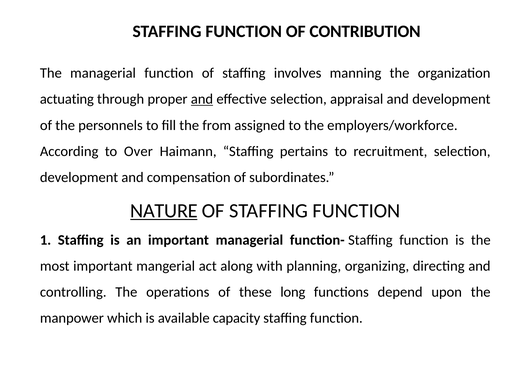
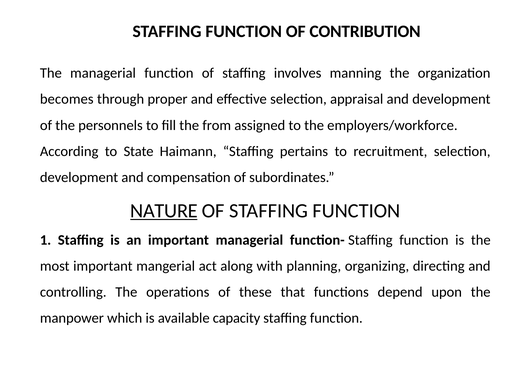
actuating: actuating -> becomes (67, 99)
and underline: present -> none (202, 99)
Over: Over -> State (139, 151)
long: long -> that (293, 292)
